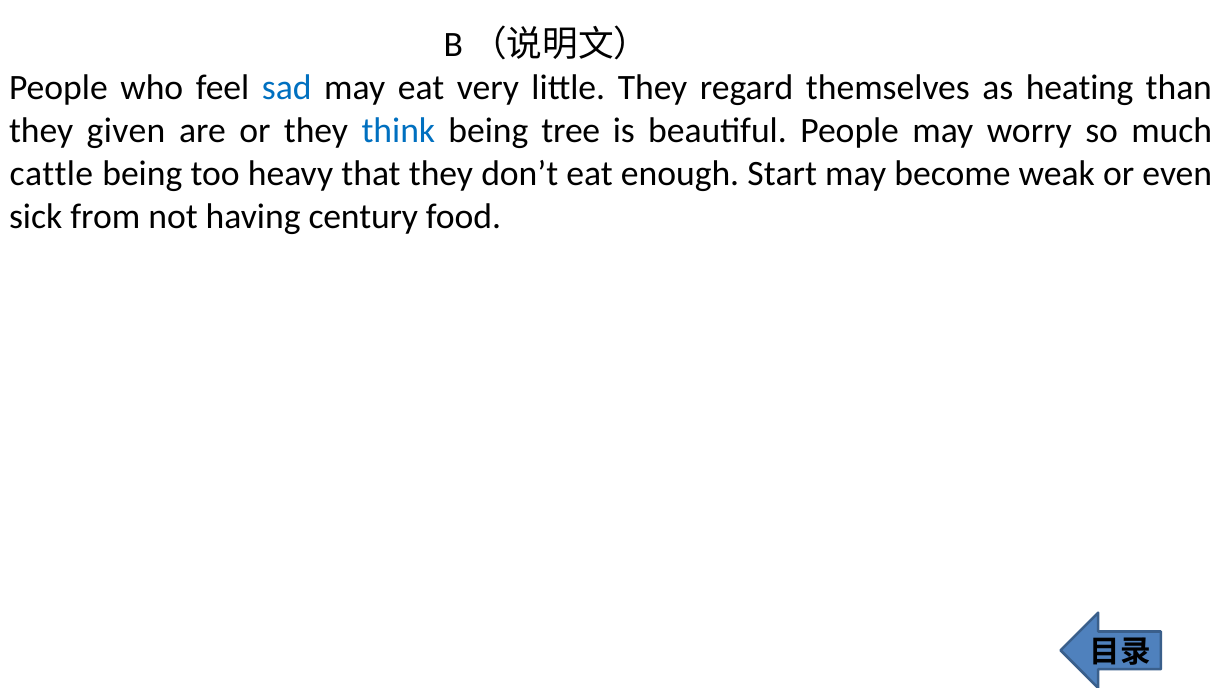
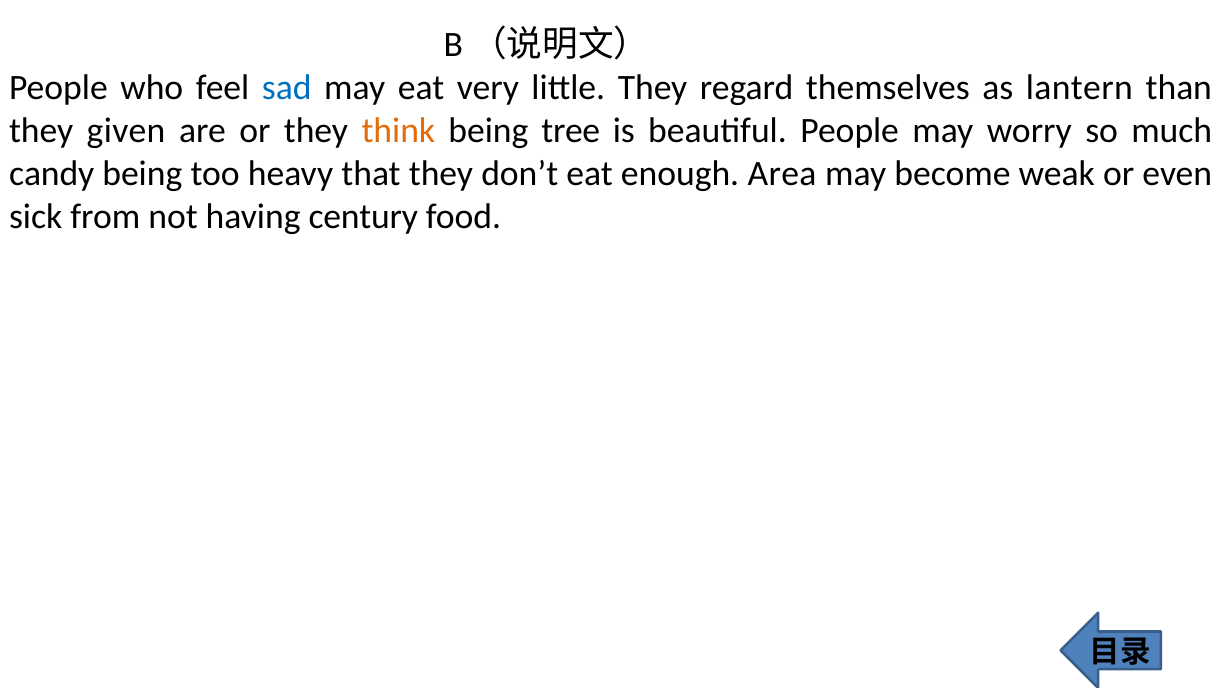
heating: heating -> lantern (1079, 88)
think colour: blue -> orange (398, 131)
cattle: cattle -> candy (52, 173)
Start: Start -> Area (782, 173)
